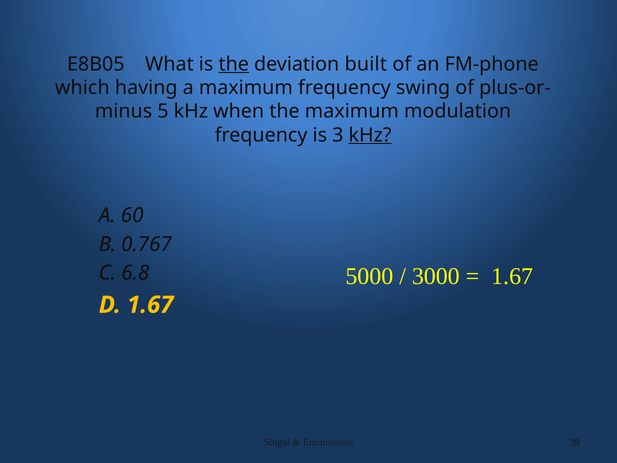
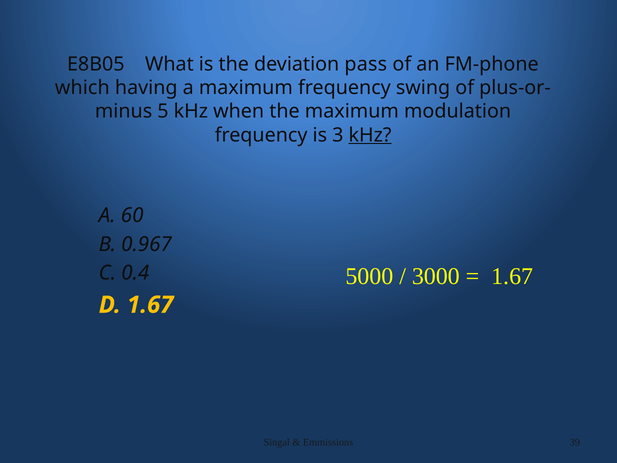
the underline: present -> none (234, 64)
built: built -> pass (366, 64)
0.767: 0.767 -> 0.967 (147, 244)
6.8: 6.8 -> 0.4 (135, 273)
